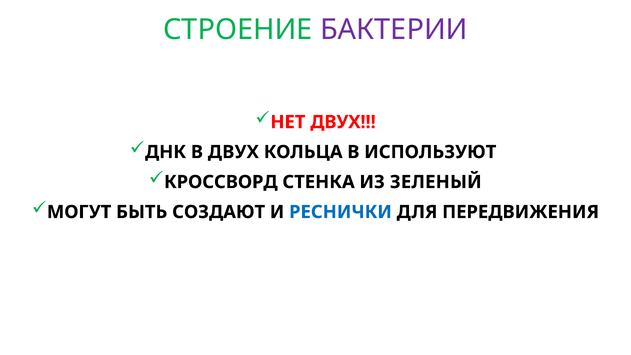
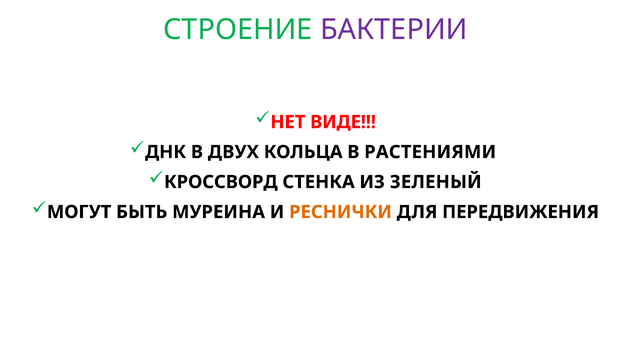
НЕТ ДВУХ: ДВУХ -> ВИДЕ (343, 122)
ИСПОЛЬЗУЮТ: ИСПОЛЬЗУЮТ -> РАСТЕНИЯМИ (430, 152)
СОЗДАЮТ: СОЗДАЮТ -> МУРЕИНА (219, 212)
РЕСНИЧКИ colour: blue -> orange (340, 212)
